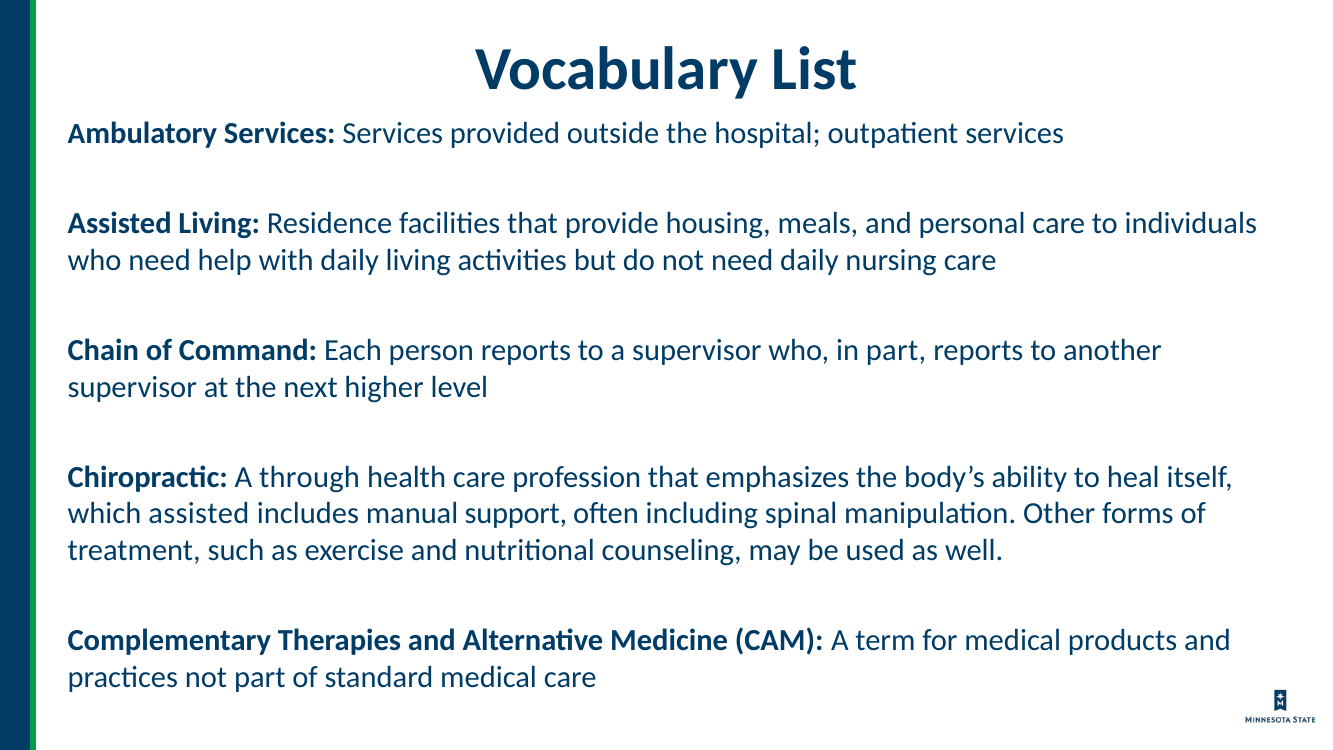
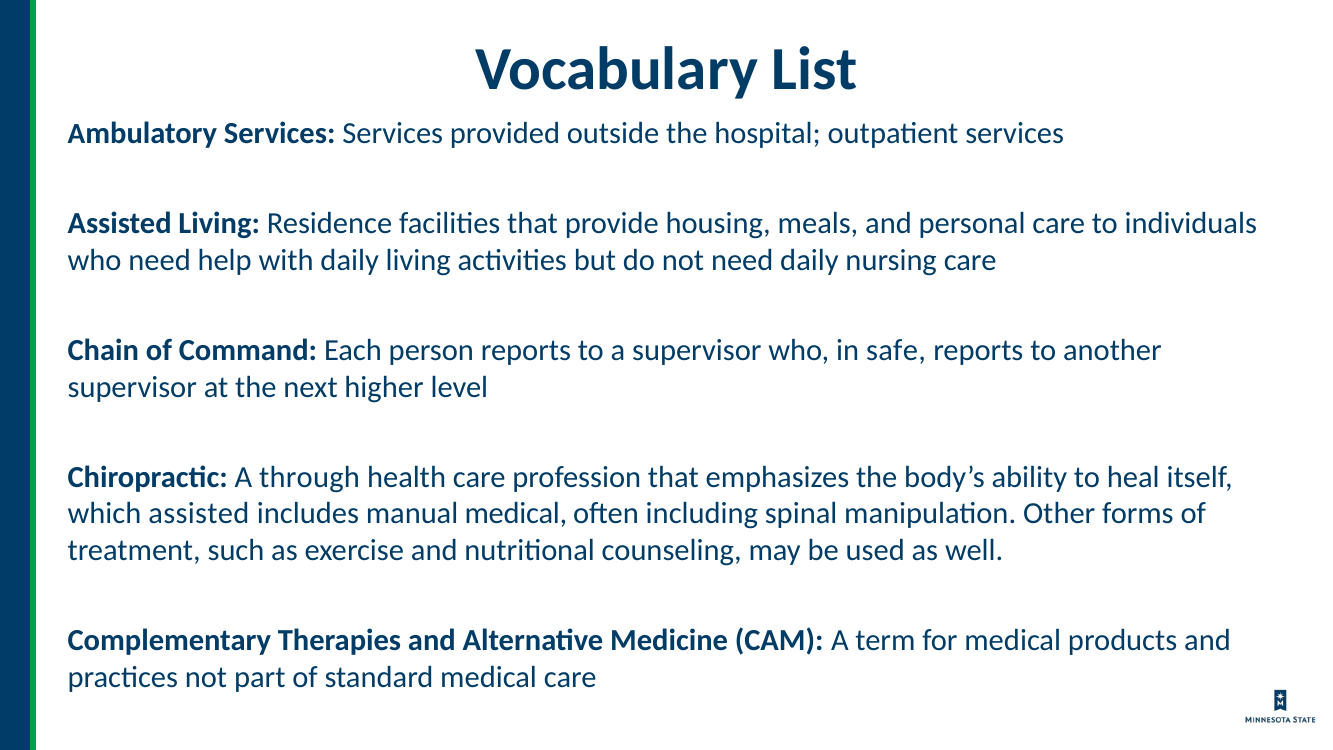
in part: part -> safe (896, 350)
manual support: support -> medical (516, 514)
